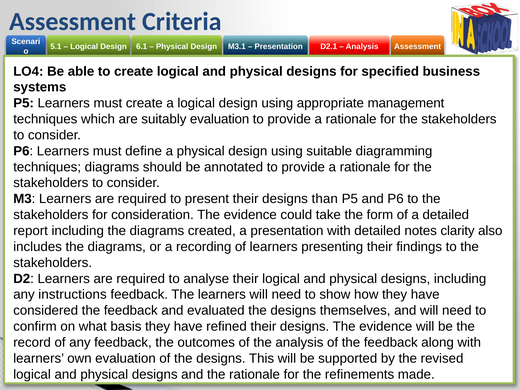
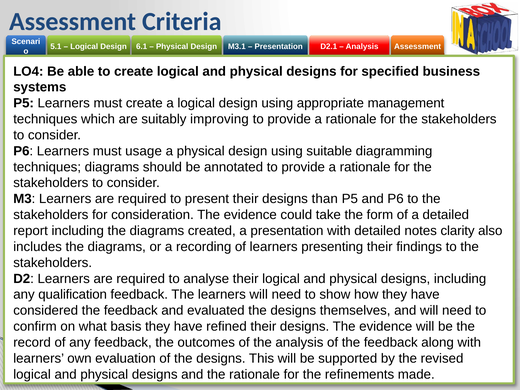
suitably evaluation: evaluation -> improving (219, 119)
define: define -> usage (144, 151)
instructions: instructions -> qualification (73, 295)
